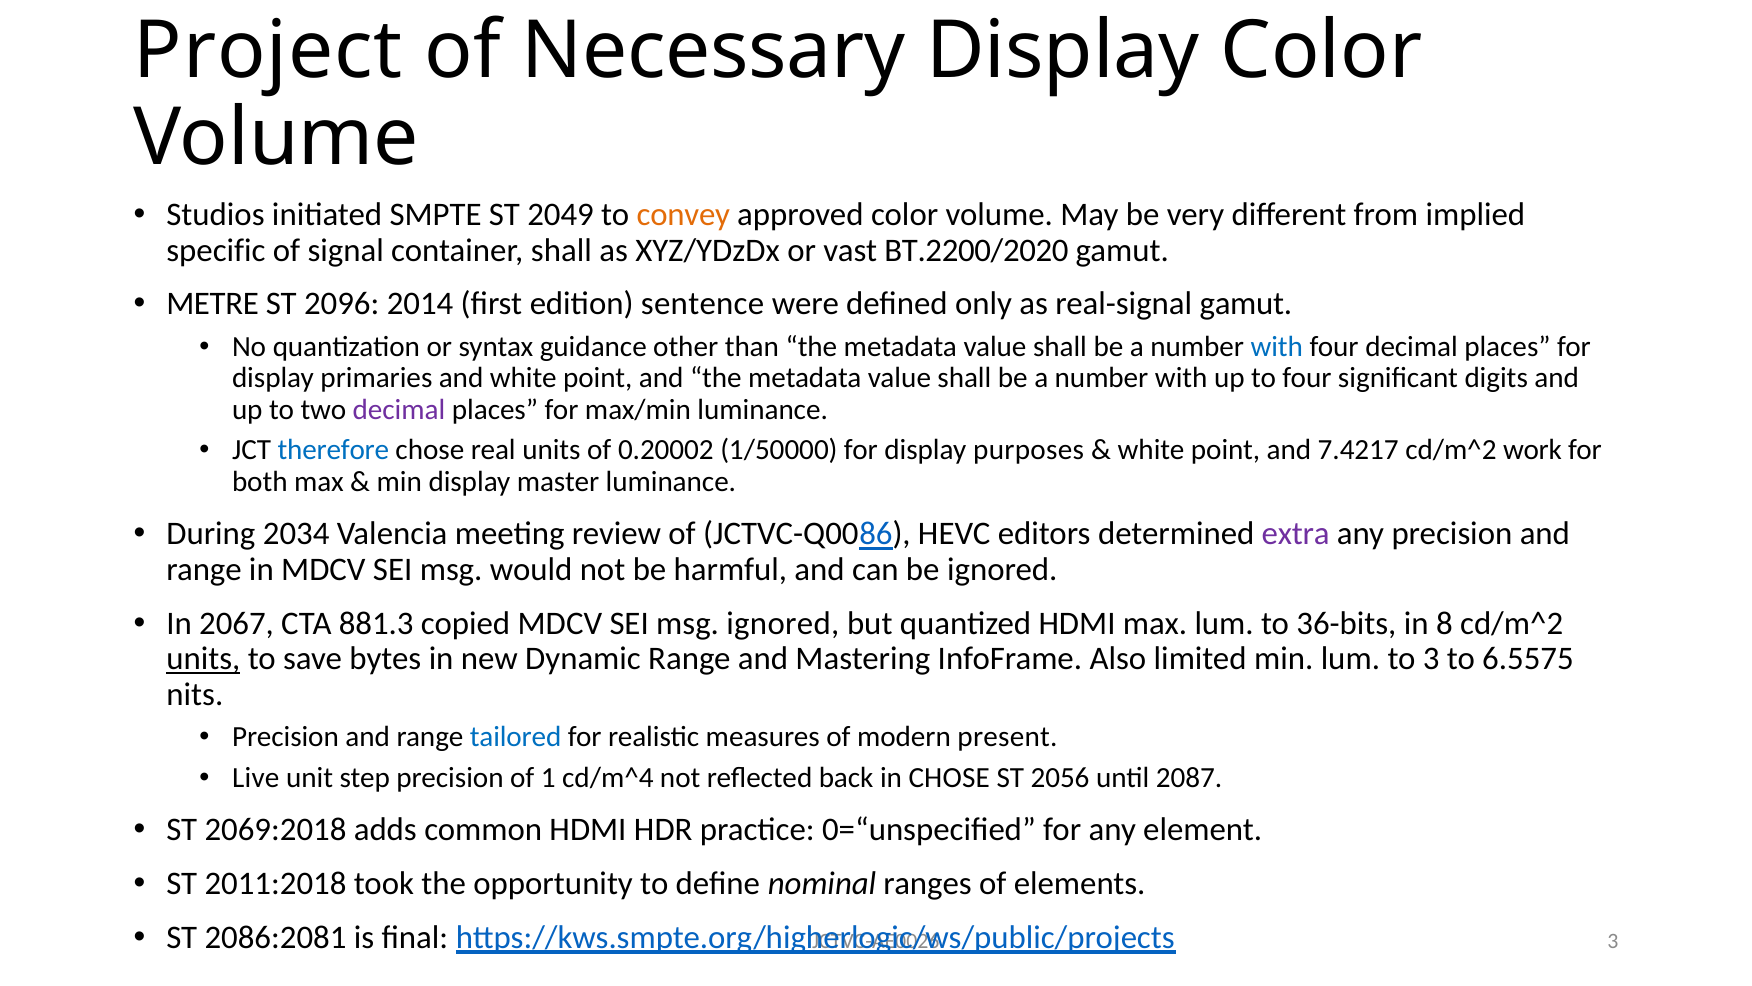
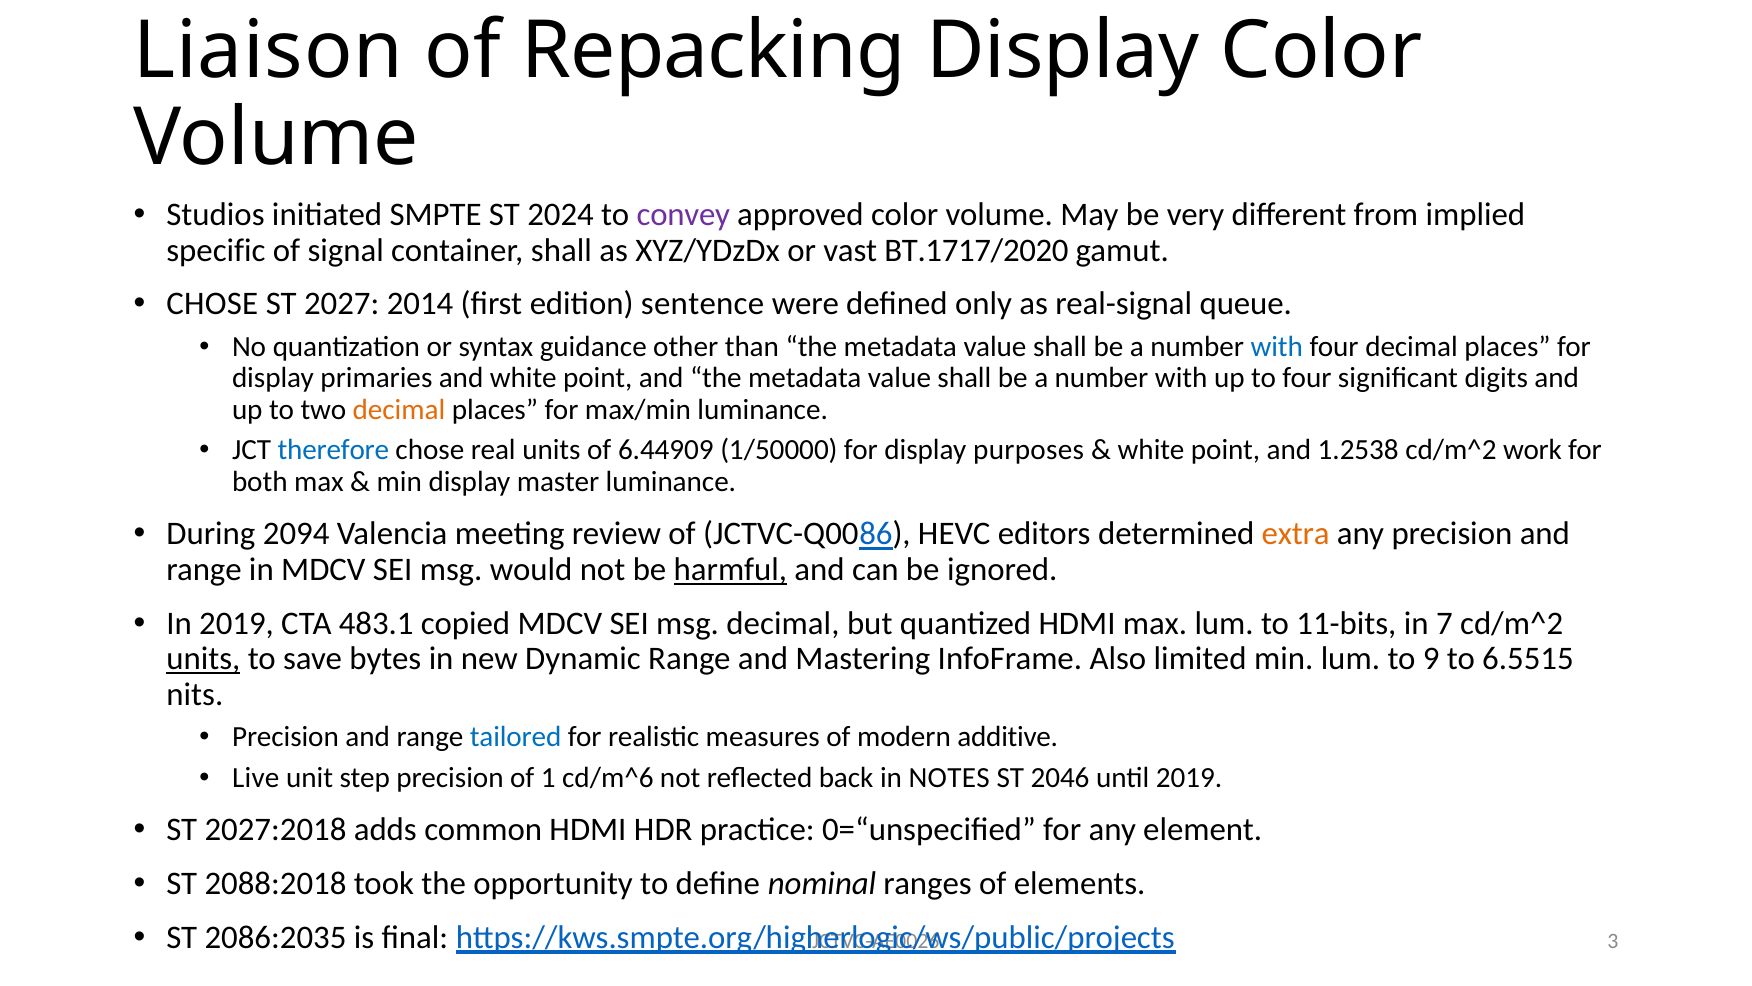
Project: Project -> Liaison (268, 51)
Necessary: Necessary -> Repacking (714, 51)
2049: 2049 -> 2024 (561, 215)
convey colour: orange -> purple (683, 215)
BT.2200/2020: BT.2200/2020 -> BT.1717/2020 (976, 250)
METRE: METRE -> CHOSE (212, 304)
2096: 2096 -> 2027 (342, 304)
real-signal gamut: gamut -> queue (1246, 304)
decimal colour: purple -> orange (399, 409)
0.20002: 0.20002 -> 6.44909 (666, 450)
7.4217: 7.4217 -> 1.2538 (1358, 450)
2034: 2034 -> 2094 (296, 534)
extra colour: purple -> orange (1296, 534)
harmful underline: none -> present (730, 569)
In 2067: 2067 -> 2019 (237, 623)
881.3: 881.3 -> 483.1 (376, 623)
msg ignored: ignored -> decimal (783, 623)
36-bits: 36-bits -> 11-bits (1346, 623)
8: 8 -> 7 (1444, 623)
to 3: 3 -> 9 (1431, 659)
6.5575: 6.5575 -> 6.5515 (1528, 659)
present: present -> additive (1008, 737)
cd/m^4: cd/m^4 -> cd/m^6 (608, 777)
in CHOSE: CHOSE -> NOTES (949, 777)
2056: 2056 -> 2046 (1060, 777)
until 2087: 2087 -> 2019 (1189, 777)
2069:2018: 2069:2018 -> 2027:2018 (275, 829)
2011:2018: 2011:2018 -> 2088:2018 (275, 883)
2086:2081: 2086:2081 -> 2086:2035 (275, 937)
